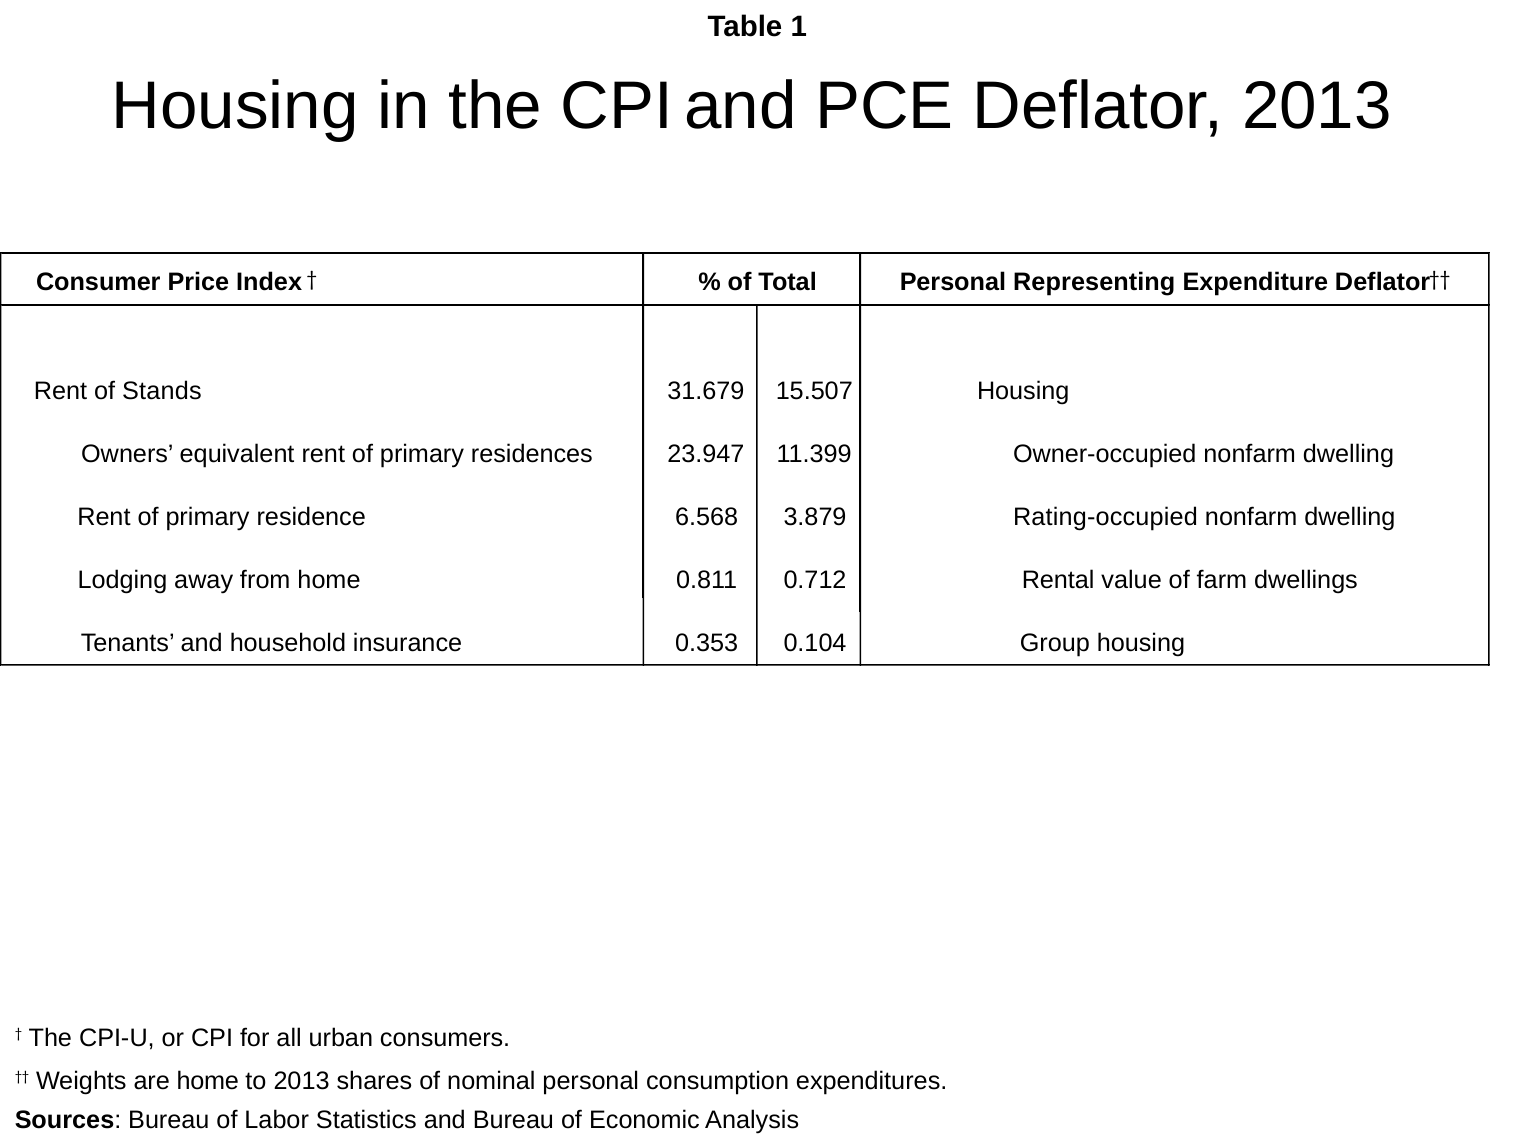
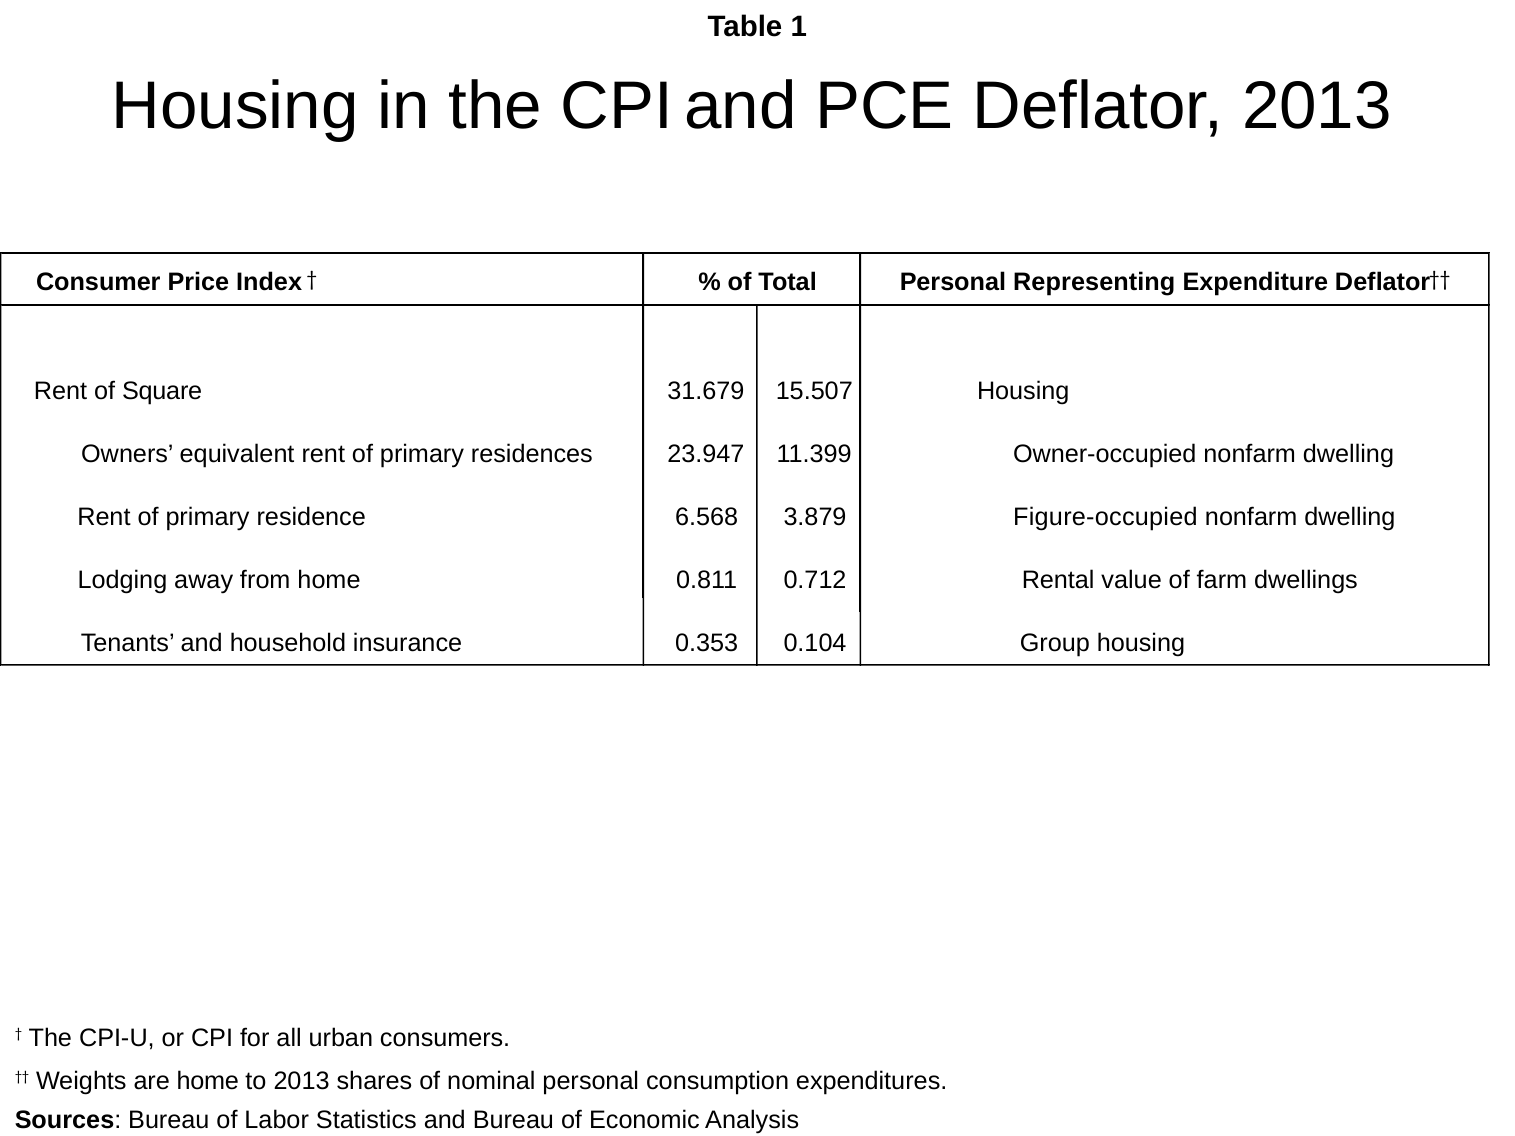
Stands: Stands -> Square (162, 391)
Rating-occupied: Rating-occupied -> Figure-occupied (1105, 517)
